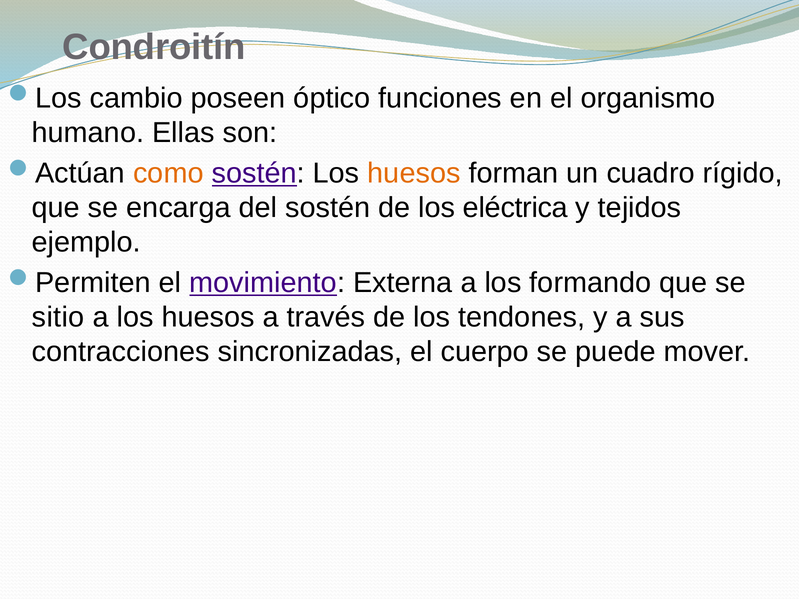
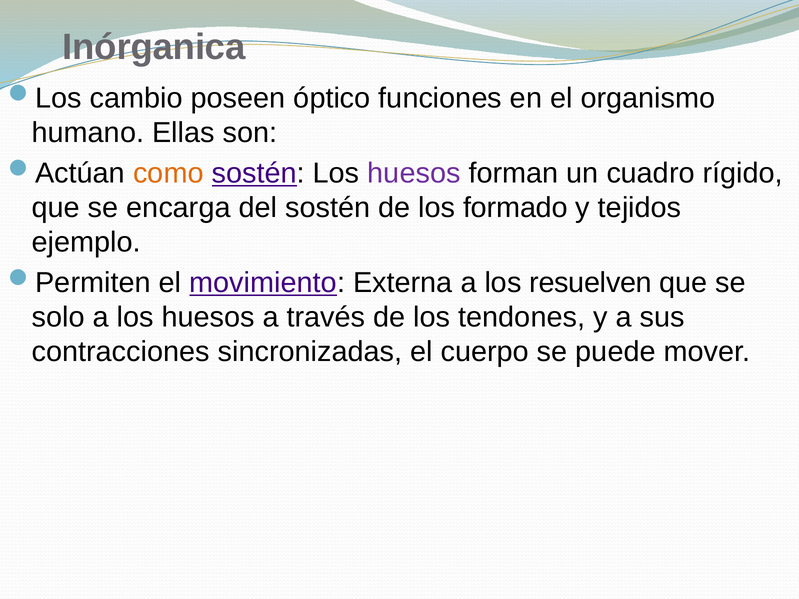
Condroitín: Condroitín -> Inórganica (154, 47)
huesos colour: orange -> purple (414, 173)
eléctrica: eléctrica -> formado (515, 208)
formando: formando -> resuelven (591, 283)
sitio: sitio -> solo (58, 317)
